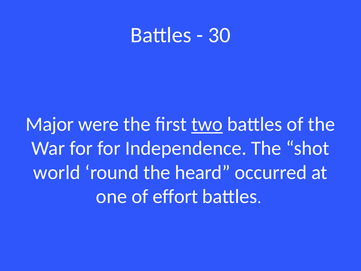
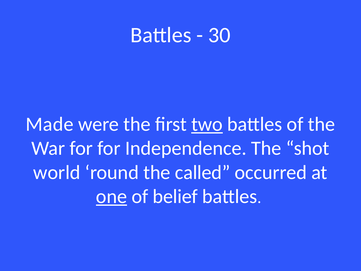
Major: Major -> Made (50, 124)
heard: heard -> called (203, 172)
one underline: none -> present (112, 196)
effort: effort -> belief (175, 196)
